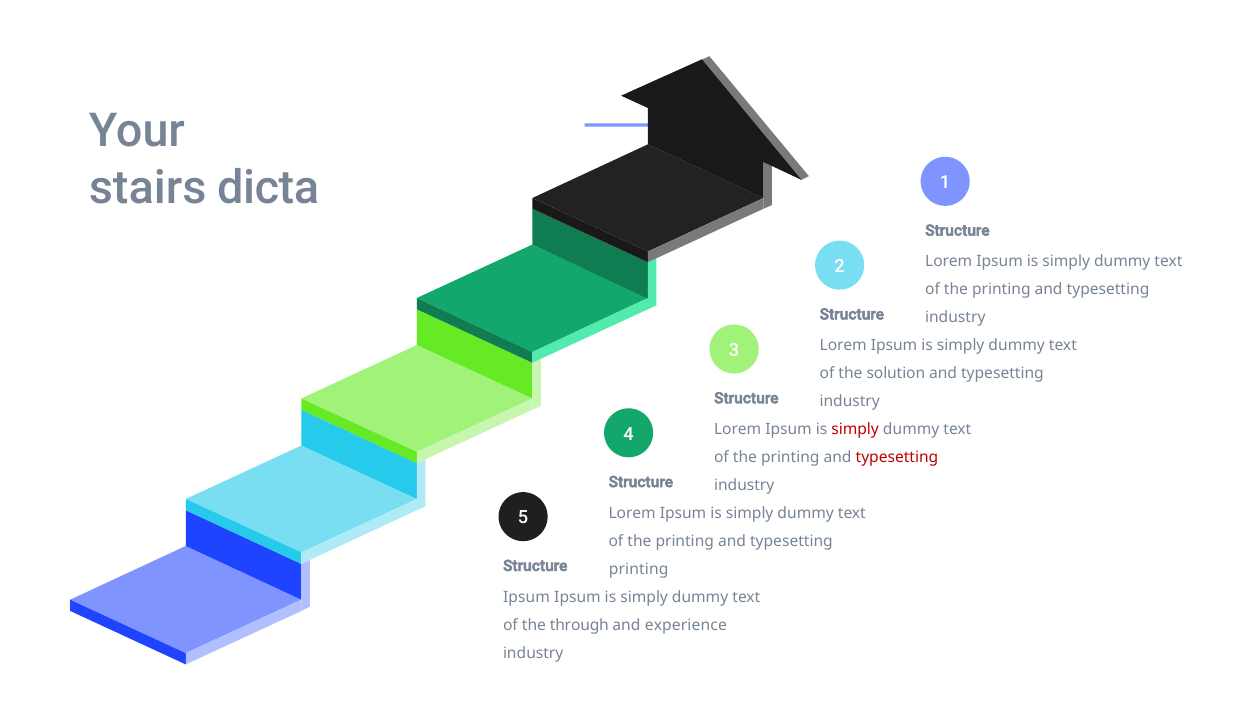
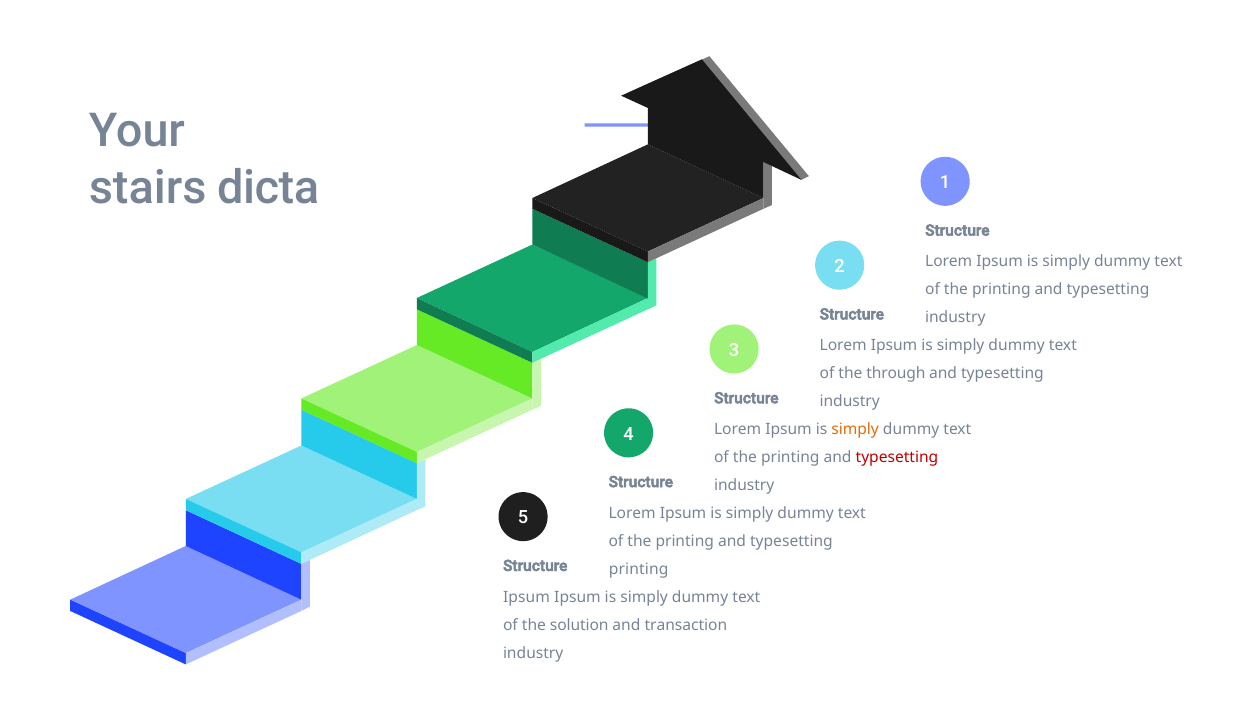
solution: solution -> through (896, 374)
simply colour: red -> orange (855, 430)
through: through -> solution (579, 626)
experience: experience -> transaction (686, 626)
